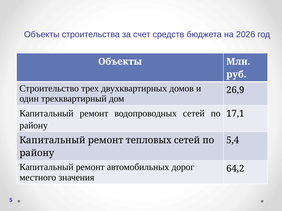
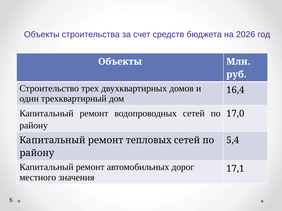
26,9: 26,9 -> 16,4 (235, 90)
17,1: 17,1 -> 17,0 (235, 114)
64,2: 64,2 -> 17,1 (235, 169)
